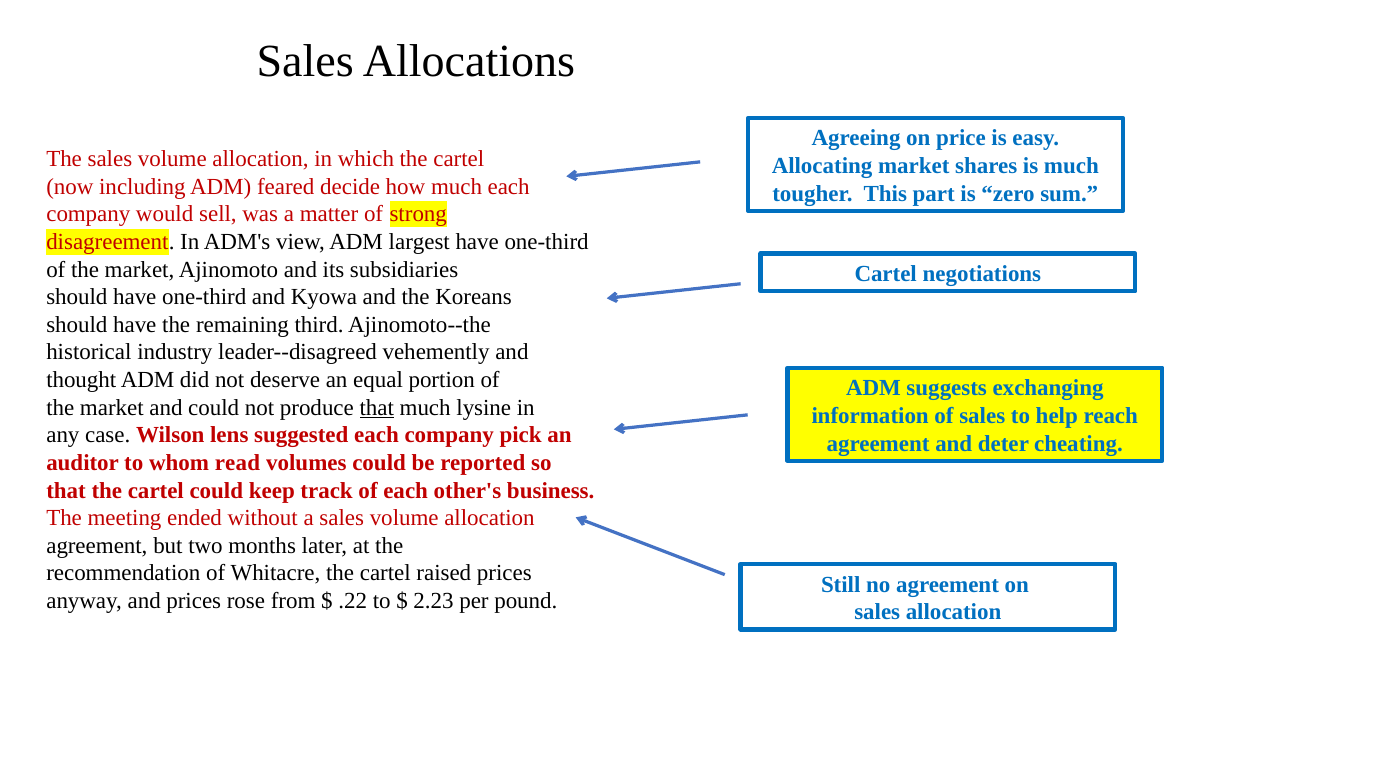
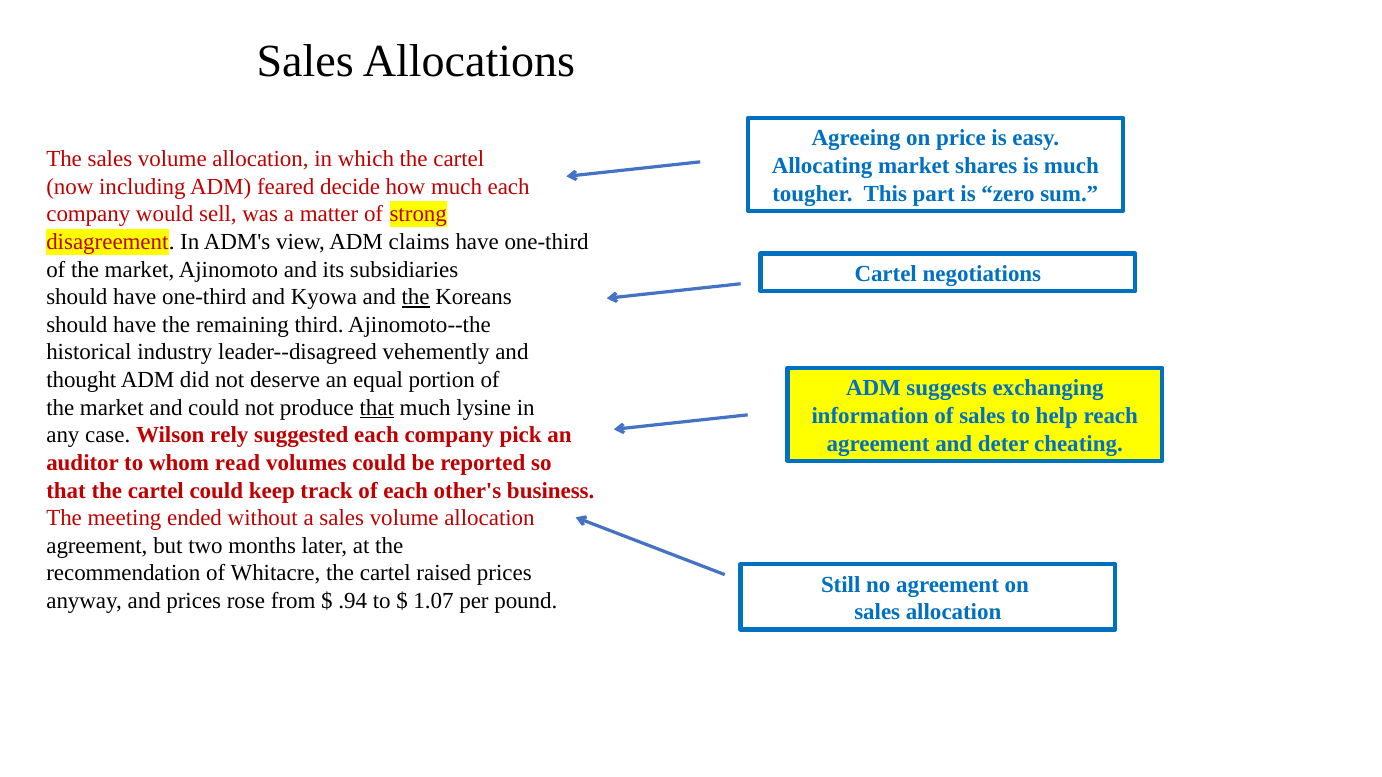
largest: largest -> claims (419, 242)
the underline: none -> present (416, 297)
lens: lens -> rely (229, 435)
.22: .22 -> .94 (353, 601)
2.23: 2.23 -> 1.07 (434, 601)
